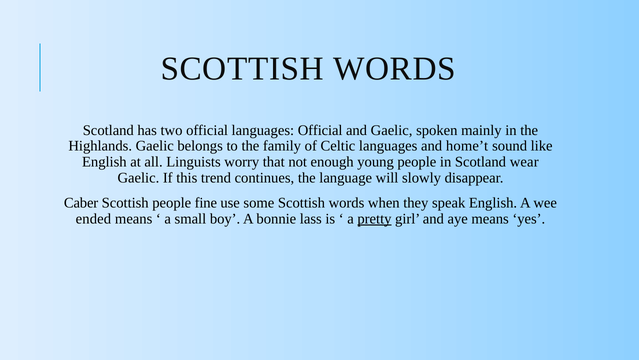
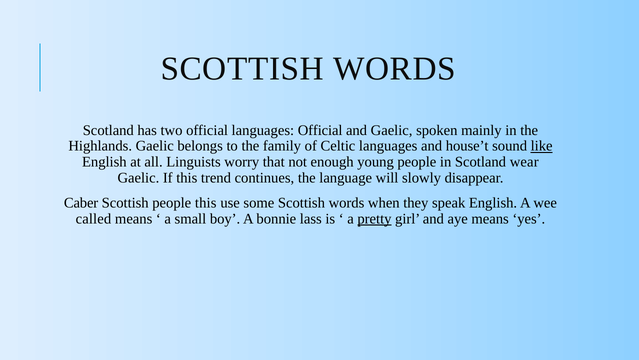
home’t: home’t -> house’t (467, 146)
like underline: none -> present (542, 146)
people fine: fine -> this (206, 203)
ended: ended -> called (93, 218)
